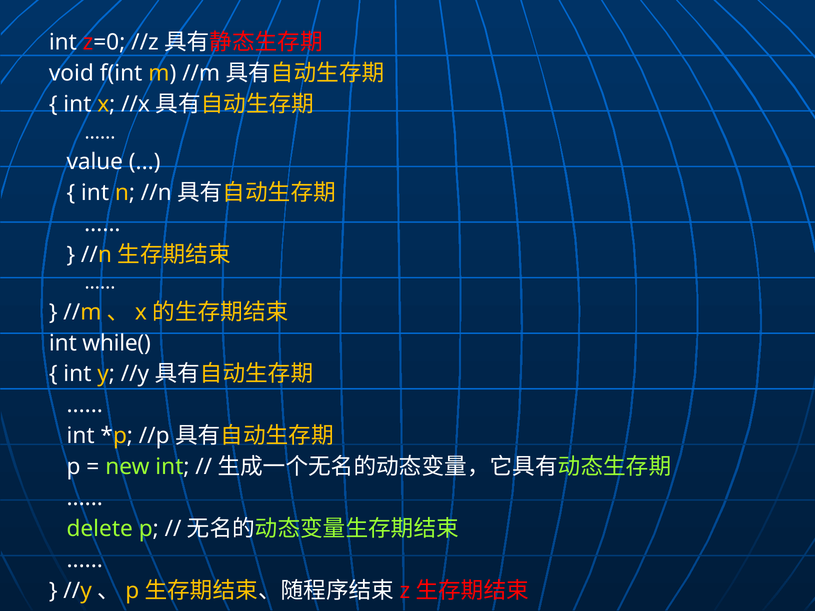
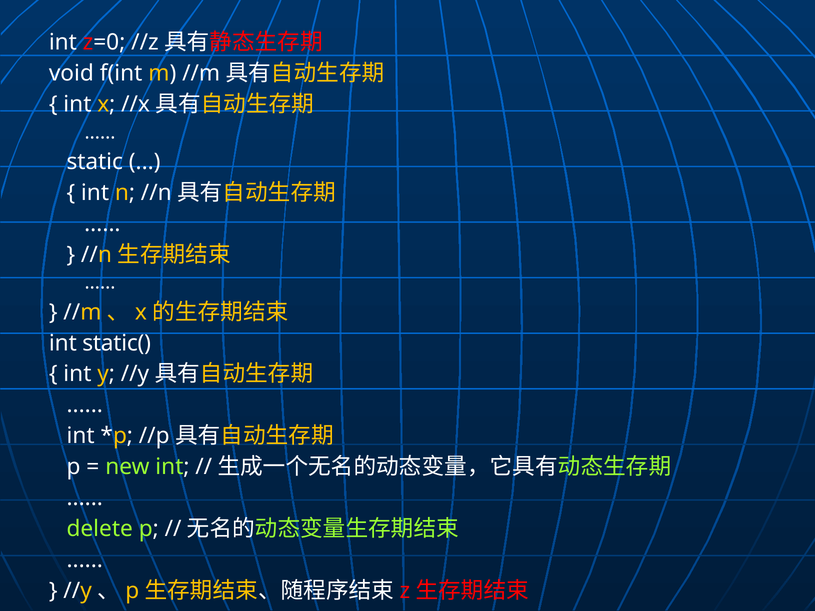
value: value -> static (95, 162)
while(: while( -> static( (117, 343)
